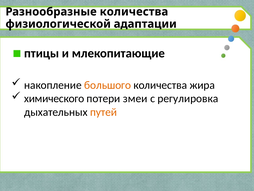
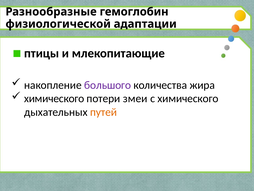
Разнообразные количества: количества -> гемоглобин (134, 12)
большого colour: orange -> purple (108, 85)
с регулировка: регулировка -> химического (188, 98)
